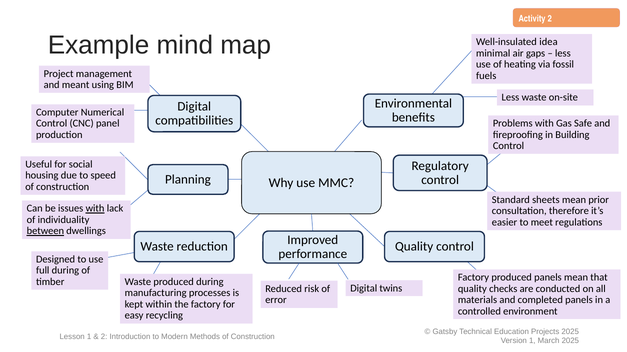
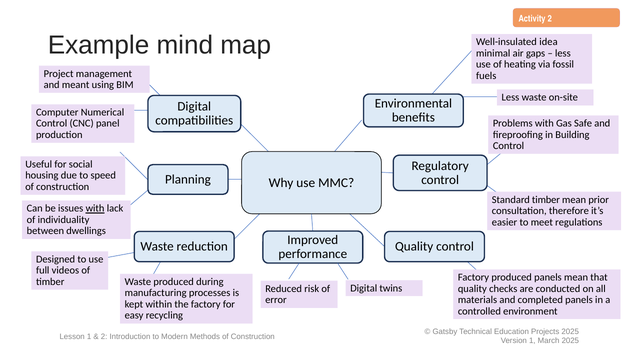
Standard sheets: sheets -> timber (546, 200)
between underline: present -> none (45, 231)
full during: during -> videos (65, 271)
